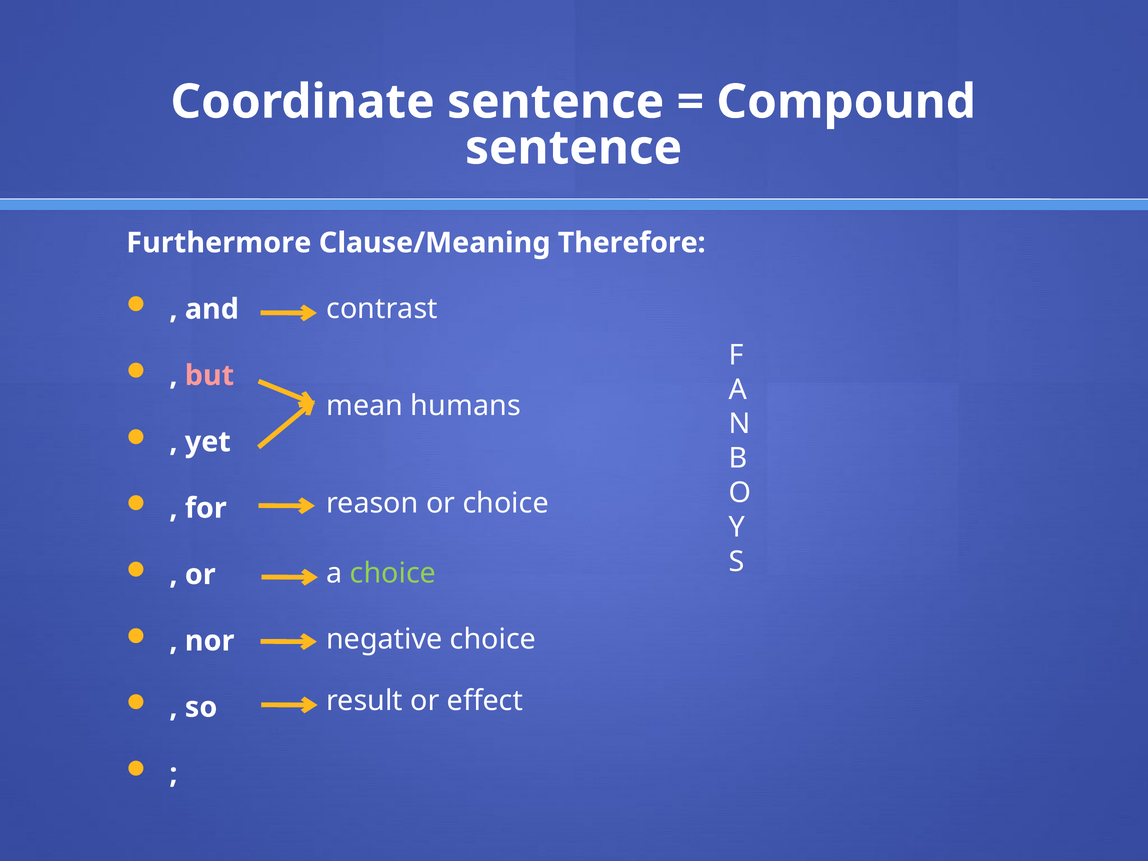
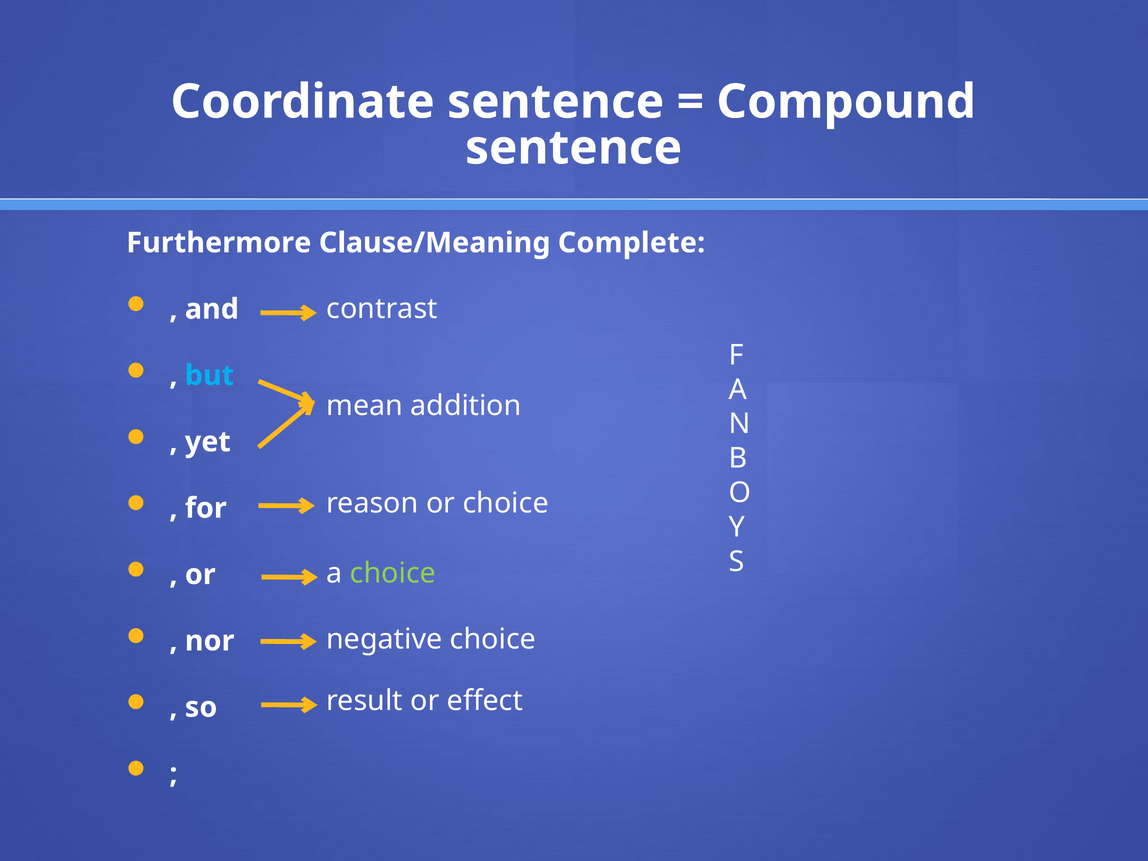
Therefore: Therefore -> Complete (632, 243)
but colour: pink -> light blue (210, 376)
humans: humans -> addition (466, 406)
